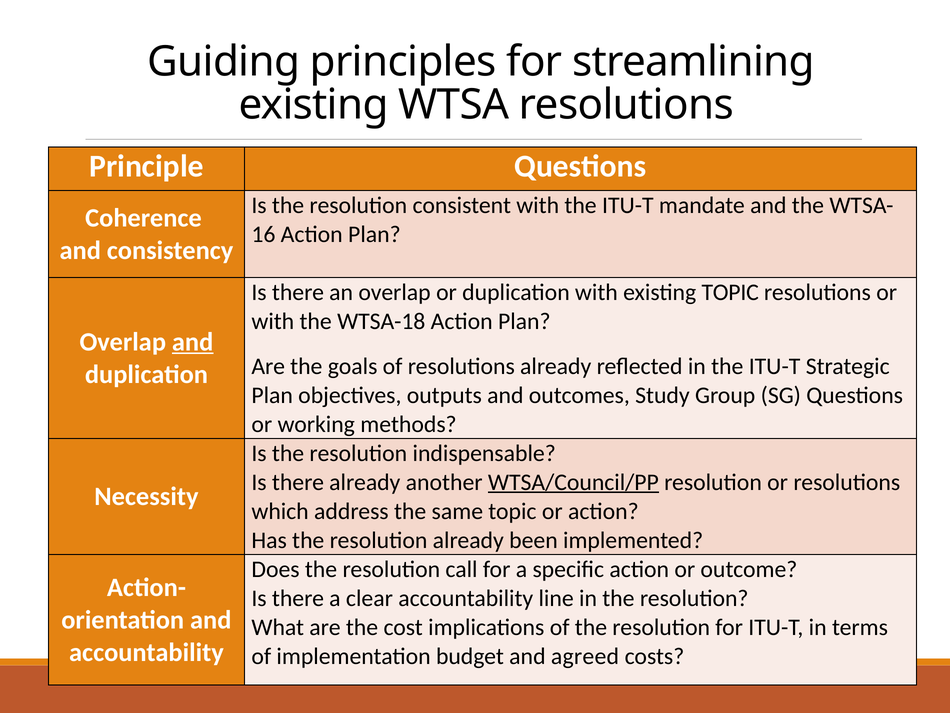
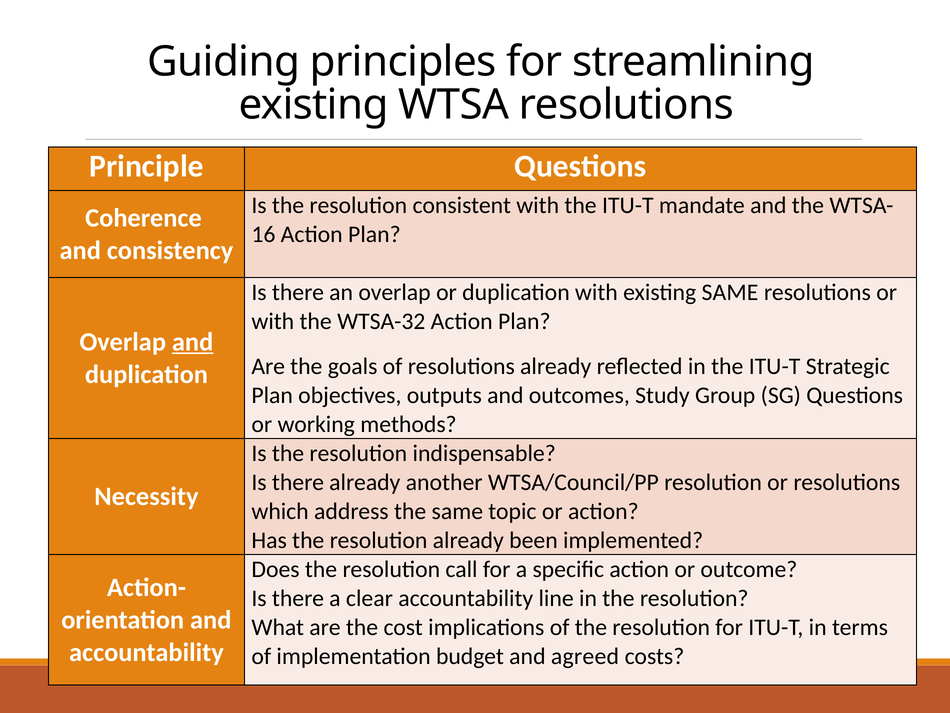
existing TOPIC: TOPIC -> SAME (730, 292)
WTSA-18: WTSA-18 -> WTSA-32 (381, 321)
WTSA/Council/PP underline: present -> none (573, 482)
